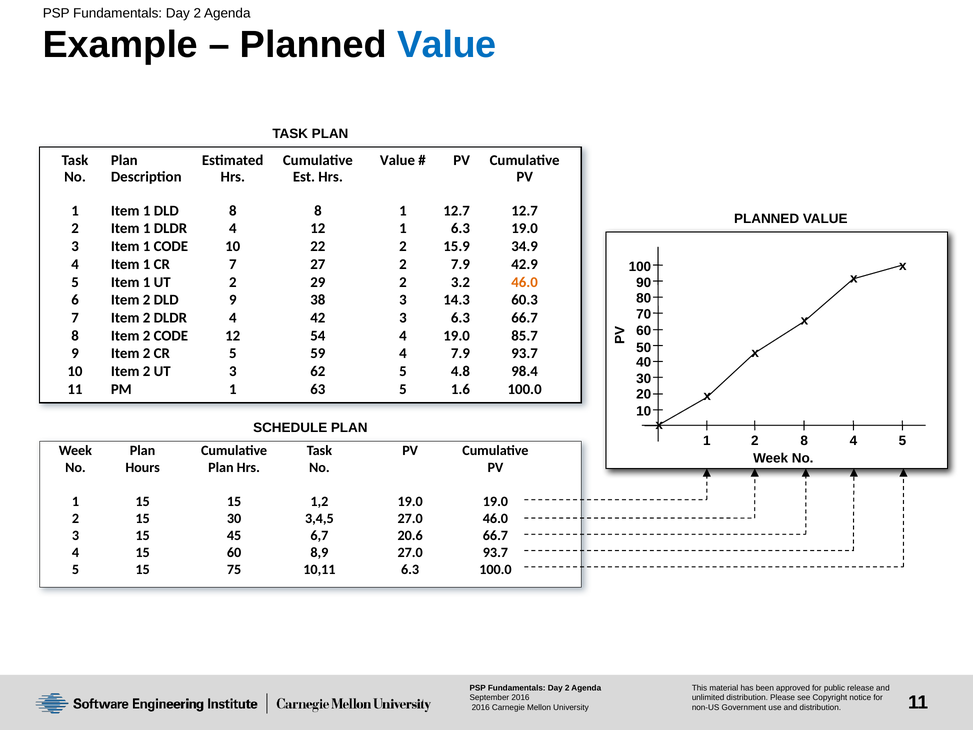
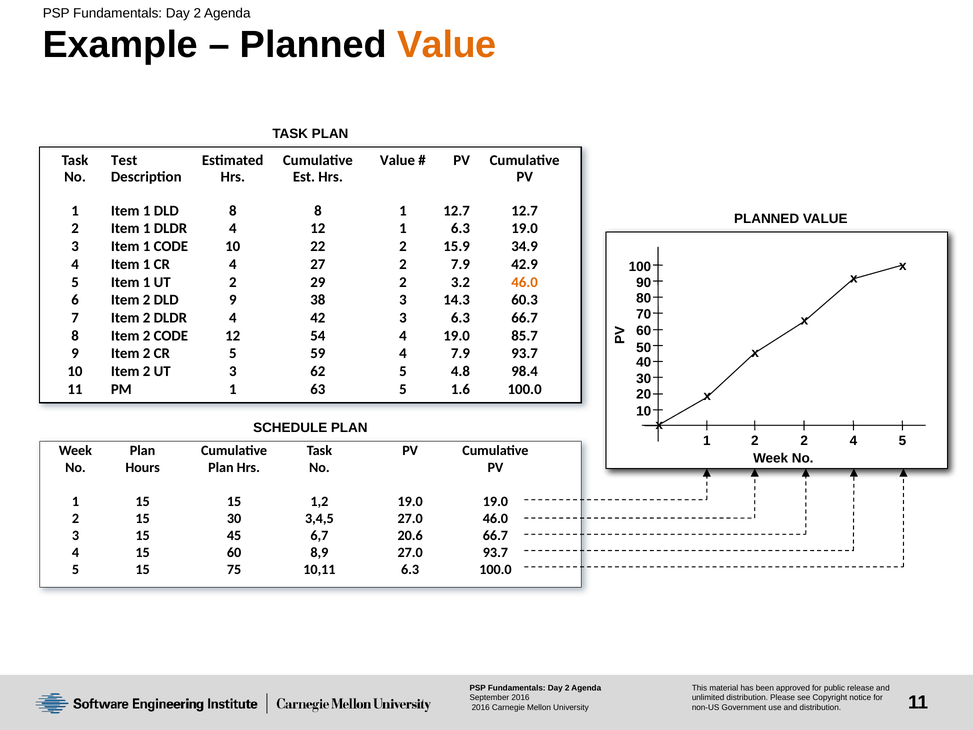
Value colour: blue -> orange (447, 45)
Plan: Plan -> Test (124, 161)
CR 7: 7 -> 4 (233, 264)
2 8: 8 -> 2 (804, 441)
